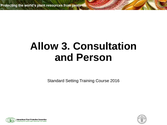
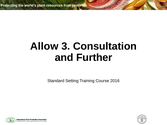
Person: Person -> Further (94, 58)
